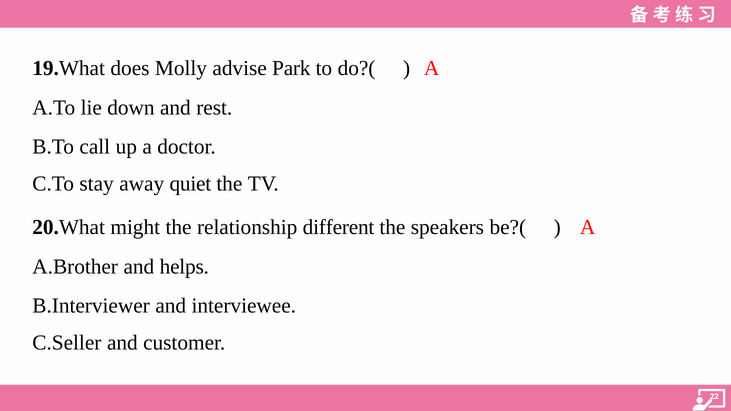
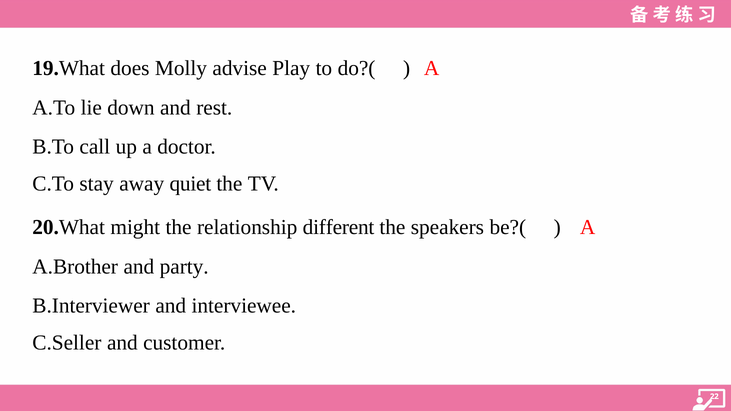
Park: Park -> Play (291, 68)
helps: helps -> party (184, 267)
